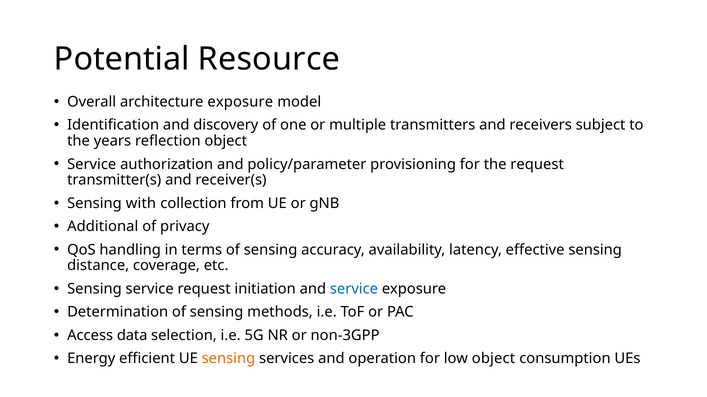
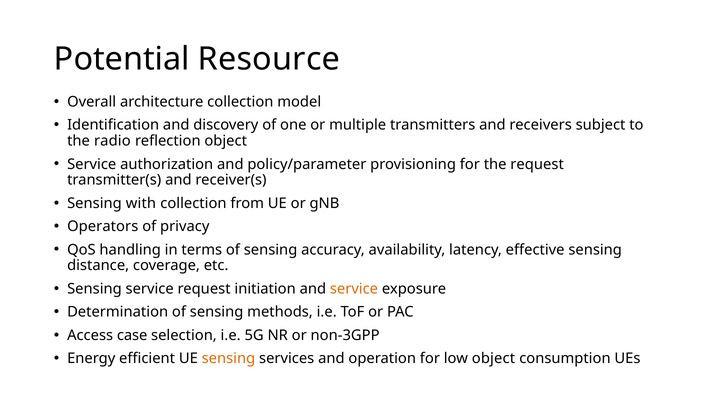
architecture exposure: exposure -> collection (240, 102)
years: years -> radio (112, 141)
Additional: Additional -> Operators (103, 227)
service colour: blue -> orange (354, 289)
data: data -> case (132, 336)
